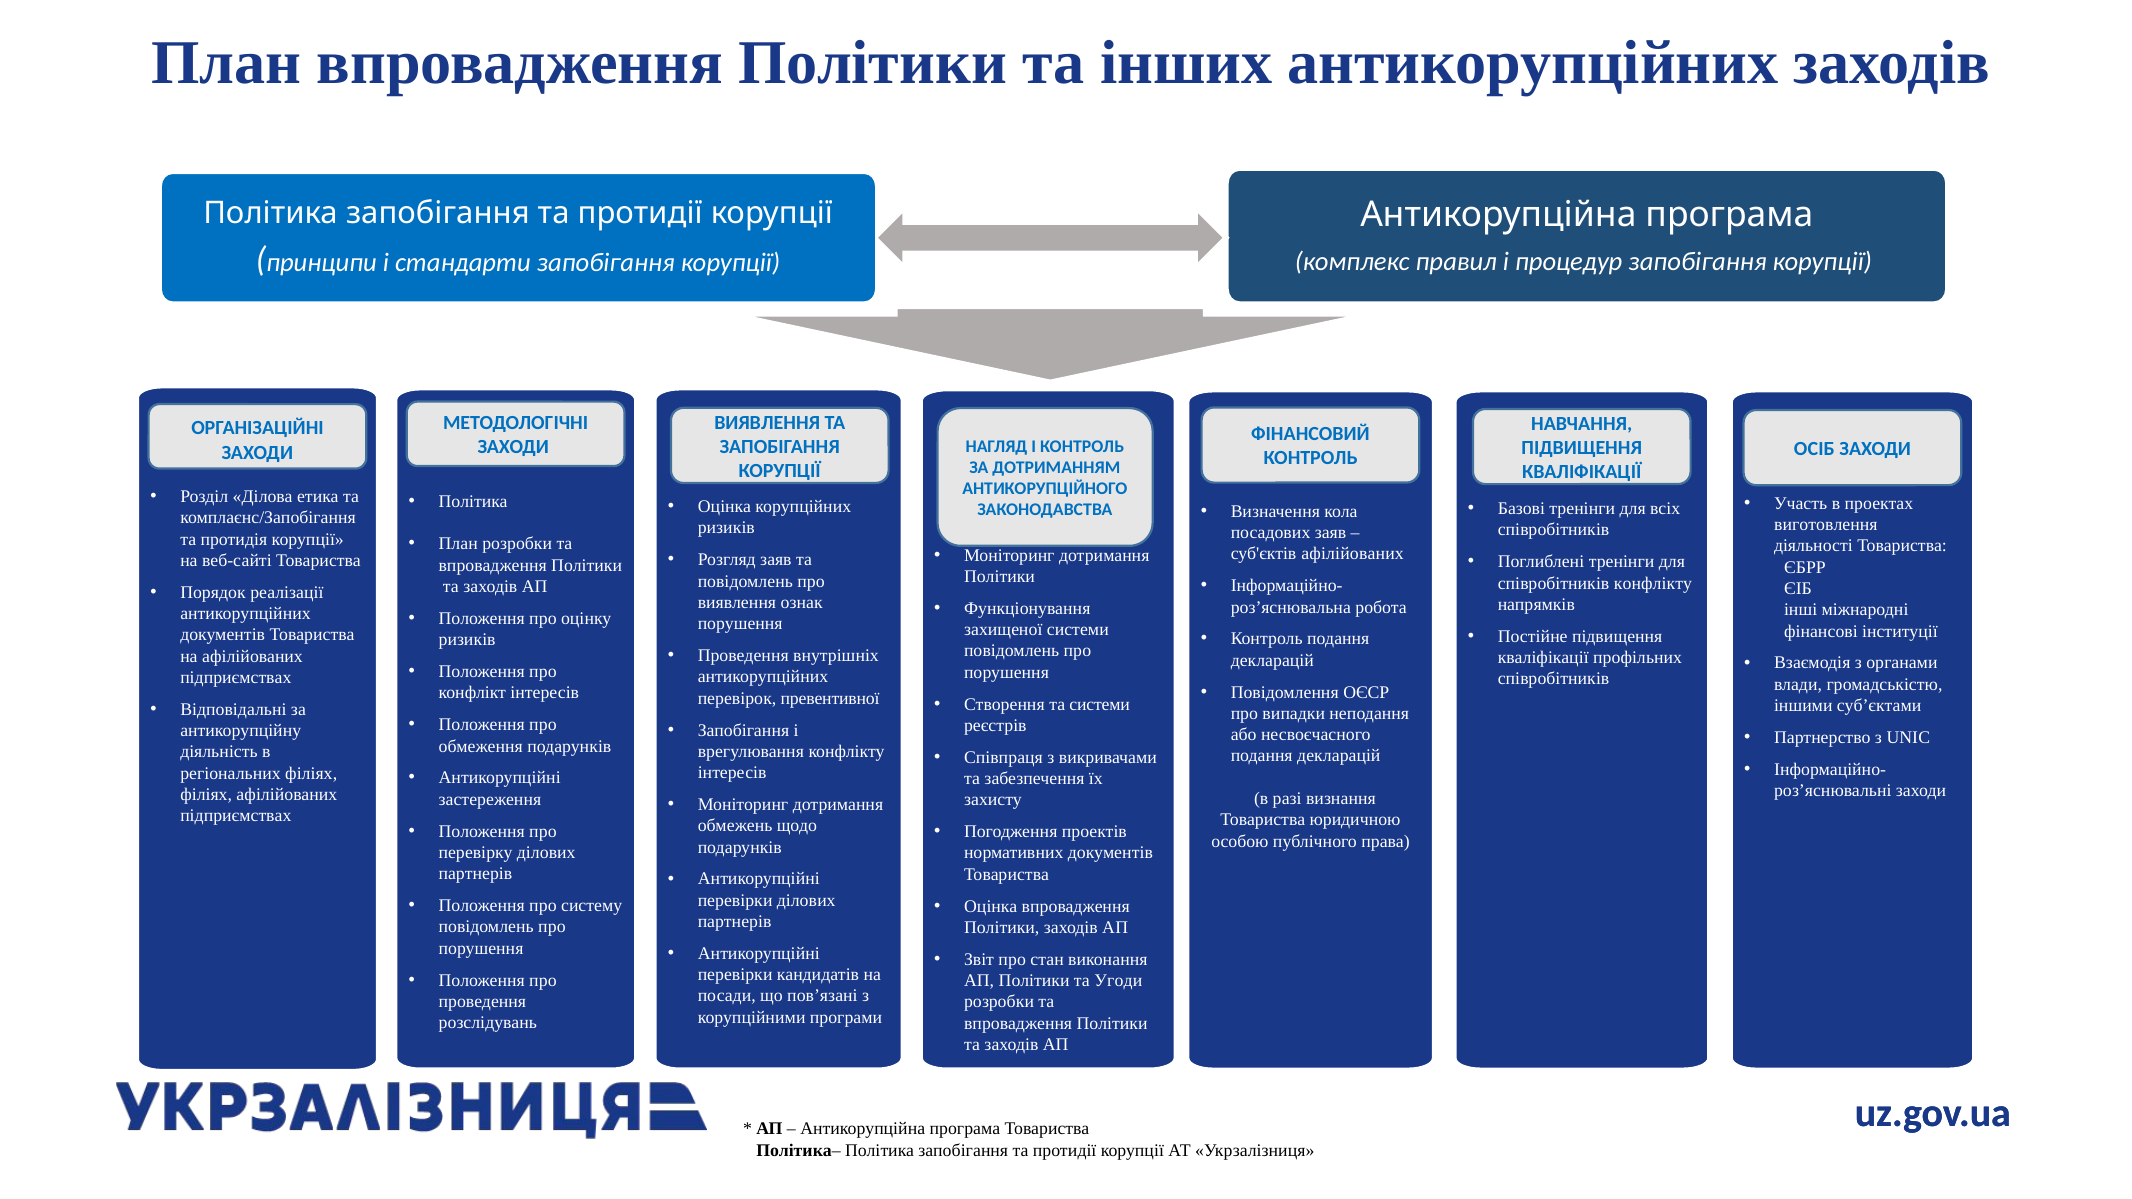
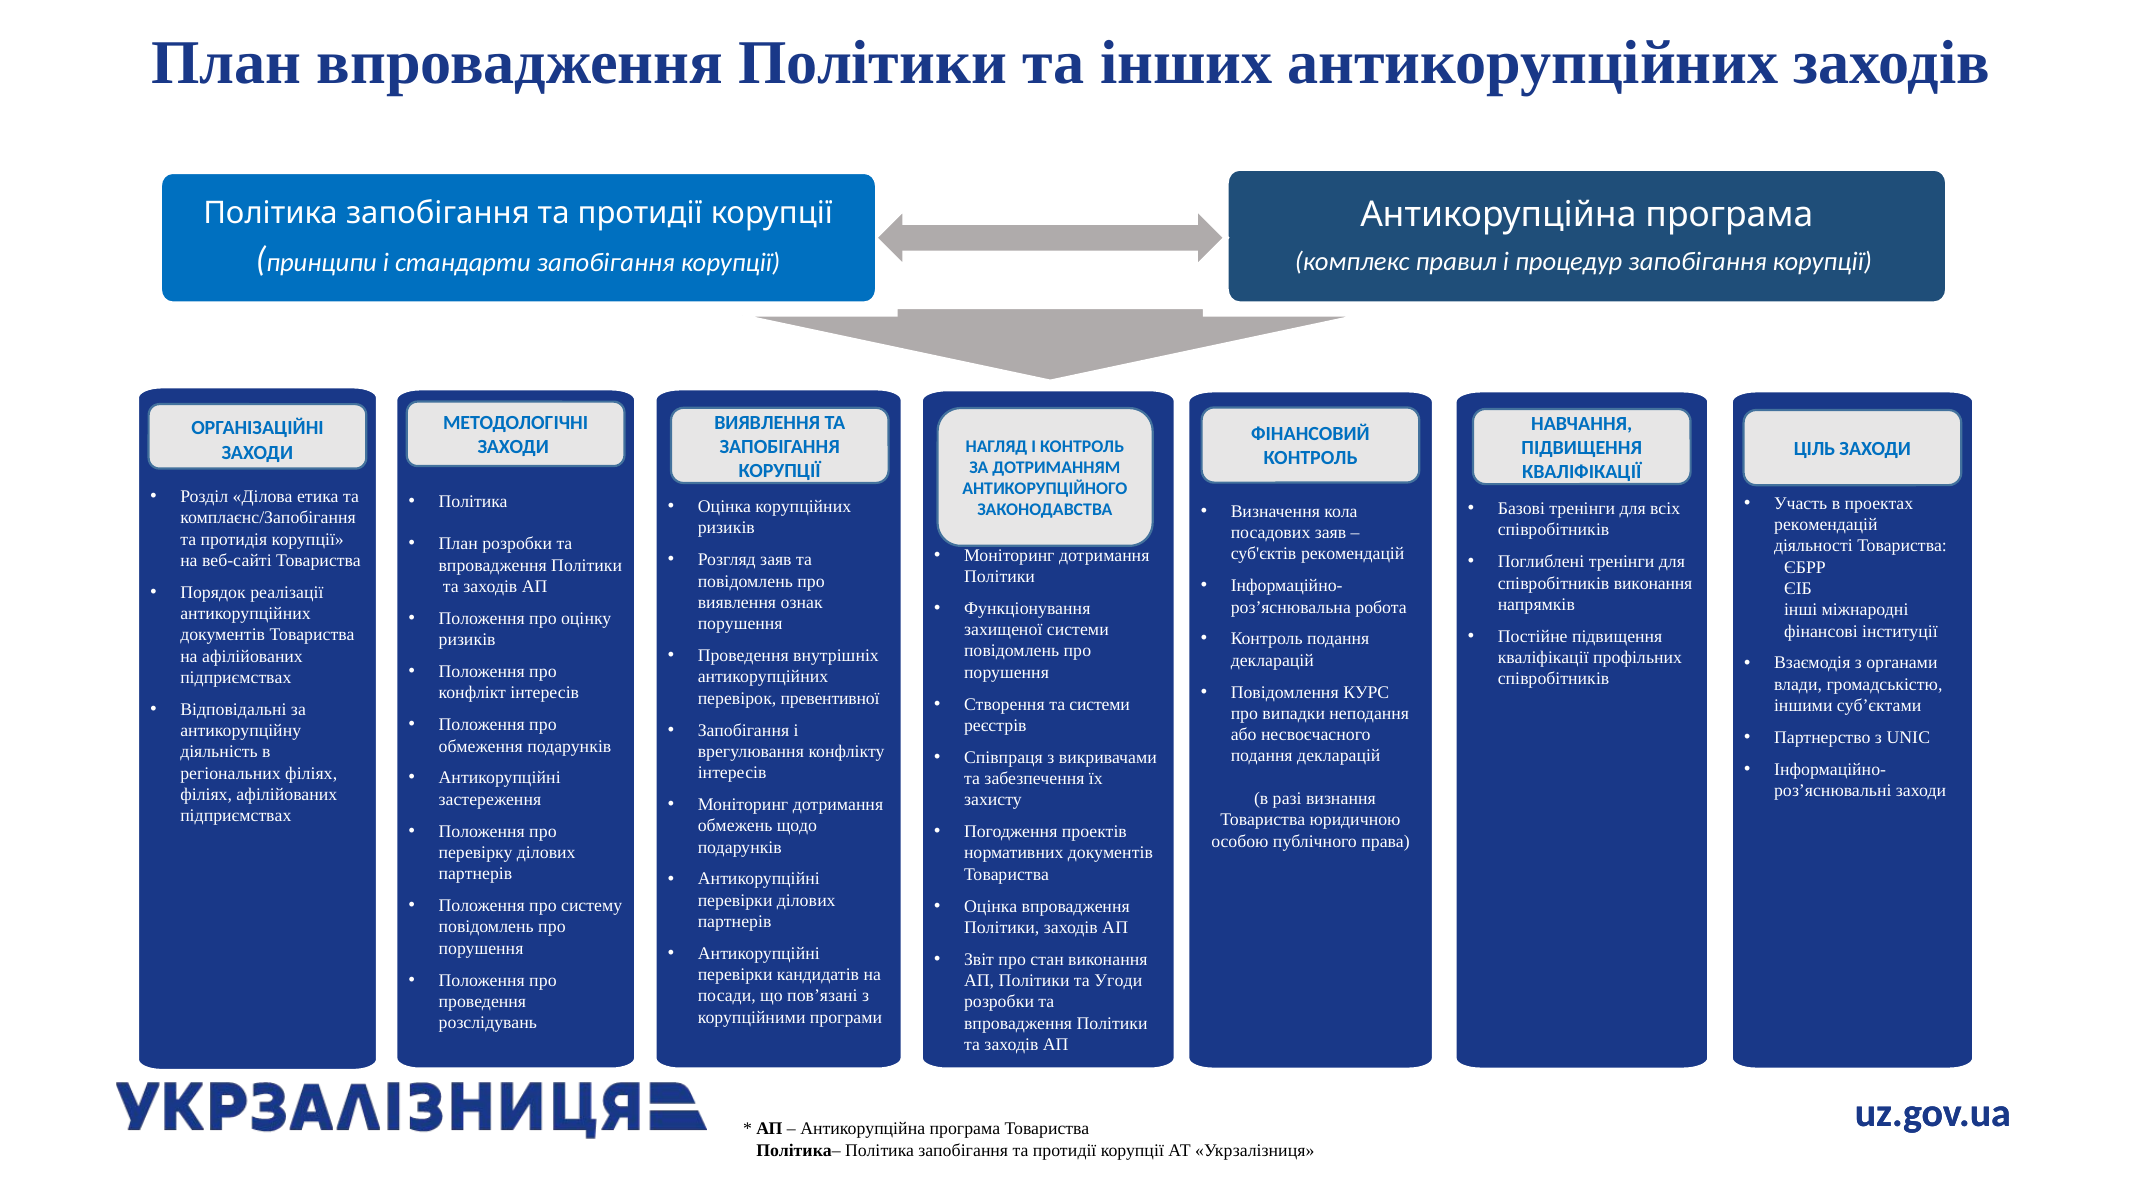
ОСІБ: ОСІБ -> ЦІЛЬ (1815, 449)
виготовлення: виготовлення -> рекомендацій (1826, 525)
суб'єктів афілійованих: афілійованих -> рекомендацій (1353, 554)
співробітників конфлікту: конфлікту -> виконання (1653, 583)
ОЄСР: ОЄСР -> КУРС (1366, 692)
